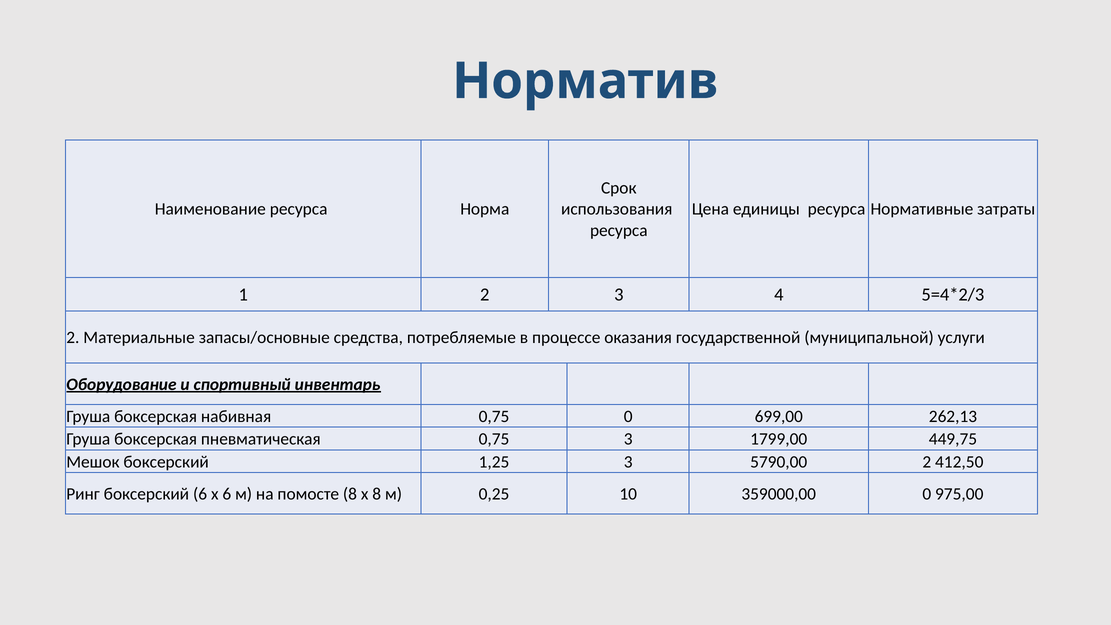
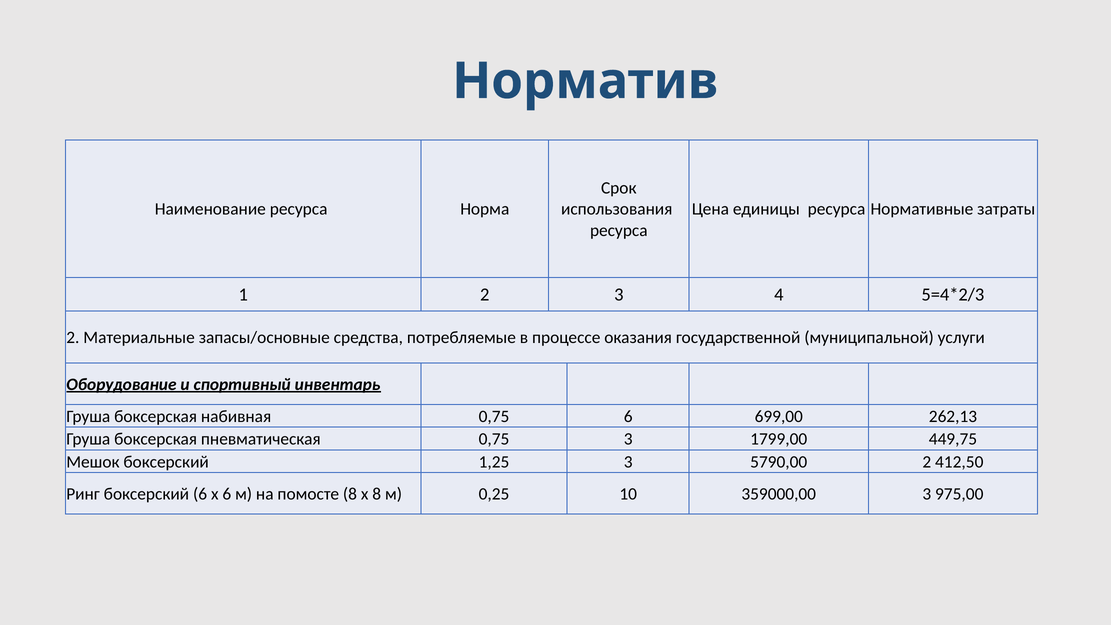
0,75 0: 0 -> 6 (628, 416)
359000,00 0: 0 -> 3 (927, 494)
